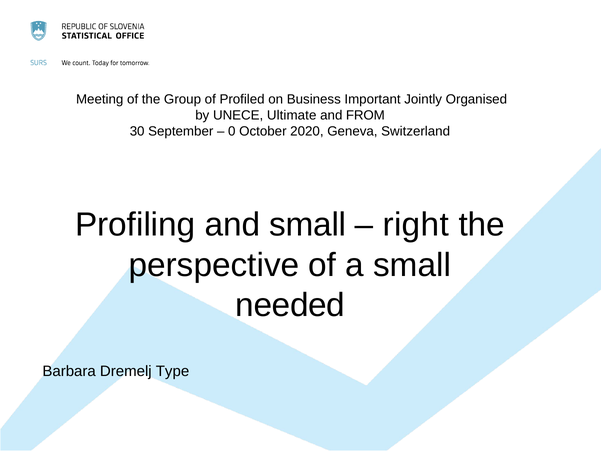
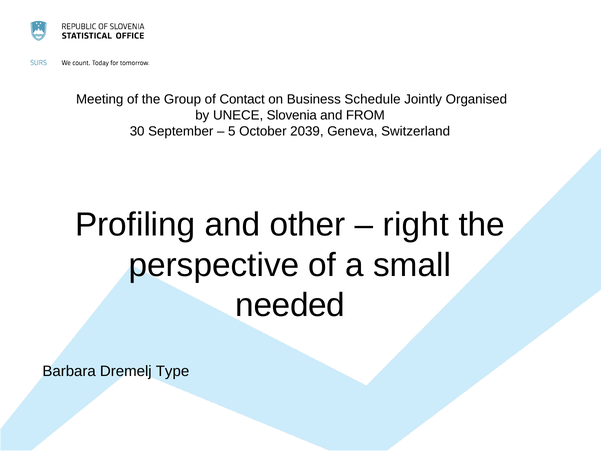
Profiled: Profiled -> Contact (242, 99)
Important: Important -> Schedule (373, 99)
Ultimate: Ultimate -> Slovenia (292, 115)
0: 0 -> 5 (232, 131)
2020: 2020 -> 2039 (307, 131)
and small: small -> other (308, 225)
